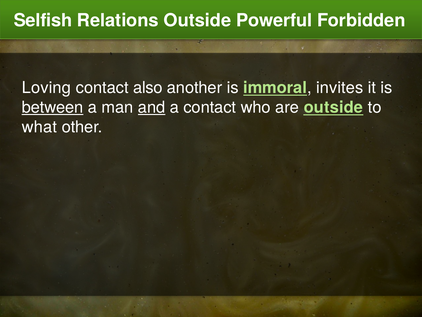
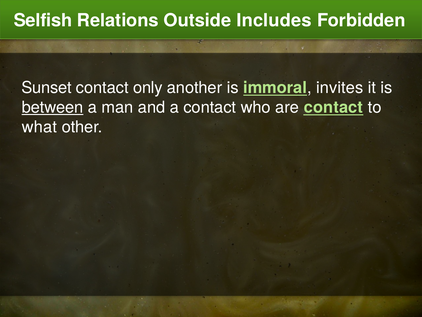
Powerful: Powerful -> Includes (274, 21)
Loving: Loving -> Sunset (47, 87)
also: also -> only (148, 87)
and underline: present -> none (152, 107)
are outside: outside -> contact (333, 107)
